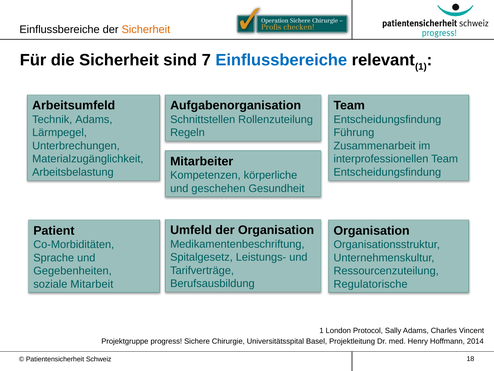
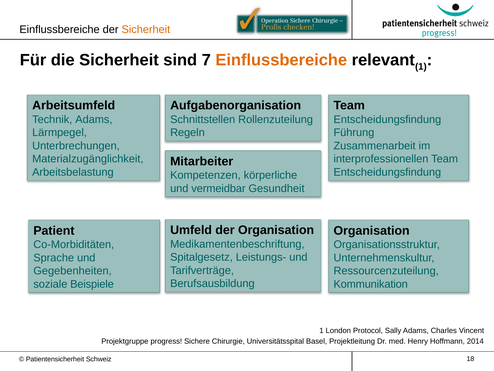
Einflussbereiche colour: blue -> orange (281, 60)
geschehen: geschehen -> vermeidbar (218, 188)
Mitarbeit: Mitarbeit -> Beispiele (92, 284)
Regulatorische: Regulatorische -> Kommunikation (371, 284)
